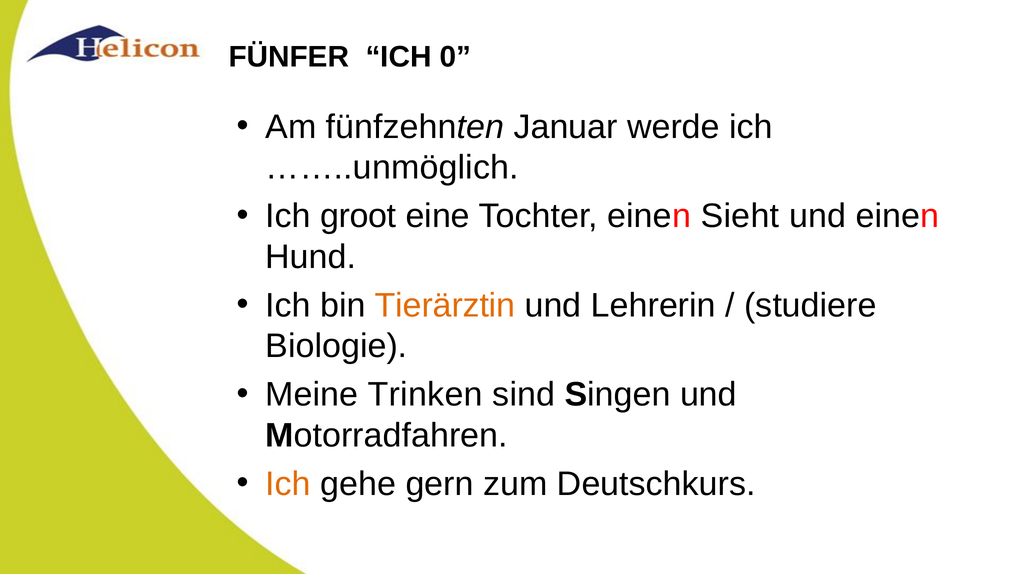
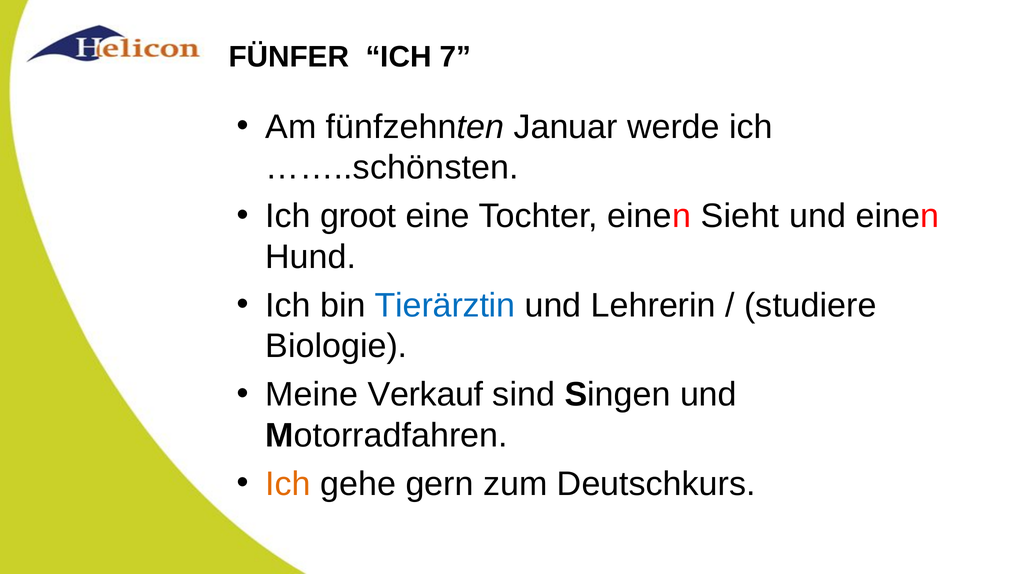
0: 0 -> 7 (456, 57)
……..unmöglich: ……..unmöglich -> ……..schönsten (392, 168)
Tierärztin colour: orange -> blue (445, 306)
Trinken: Trinken -> Verkauf (426, 395)
